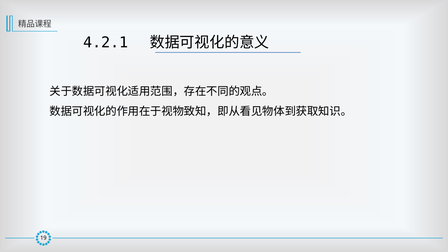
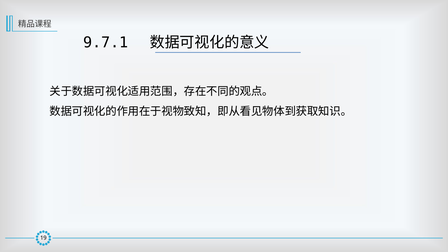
4.2.1: 4.2.1 -> 9.7.1 (106, 43)
